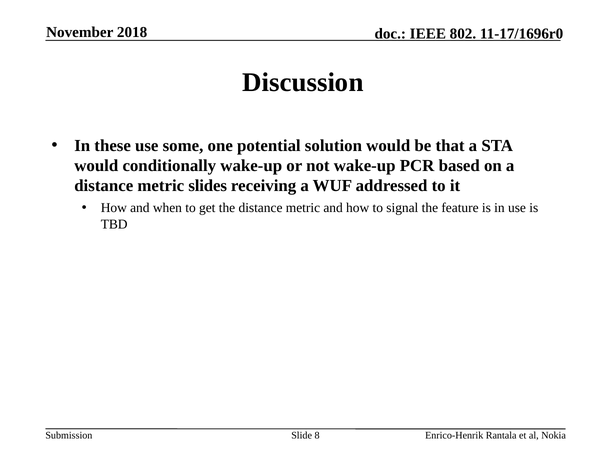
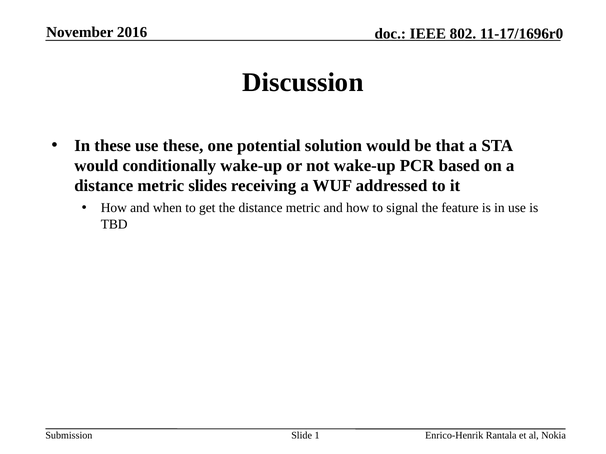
2018: 2018 -> 2016 (132, 32)
use some: some -> these (183, 146)
8: 8 -> 1 (317, 436)
